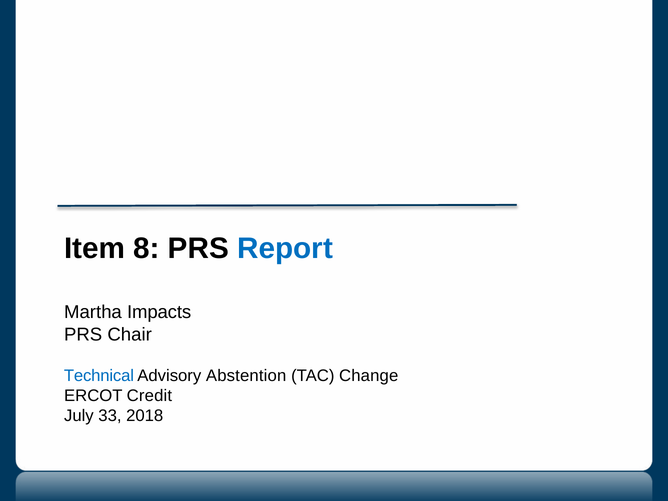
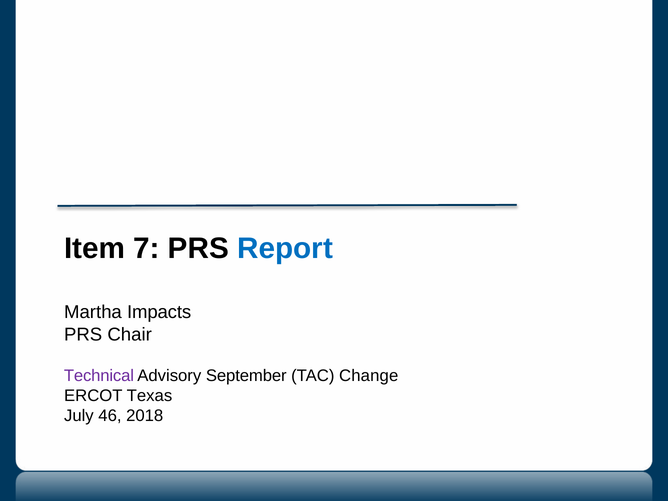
8: 8 -> 7 (147, 248)
Technical colour: blue -> purple (99, 376)
Abstention: Abstention -> September (246, 376)
Credit: Credit -> Texas (149, 396)
33: 33 -> 46 (110, 416)
